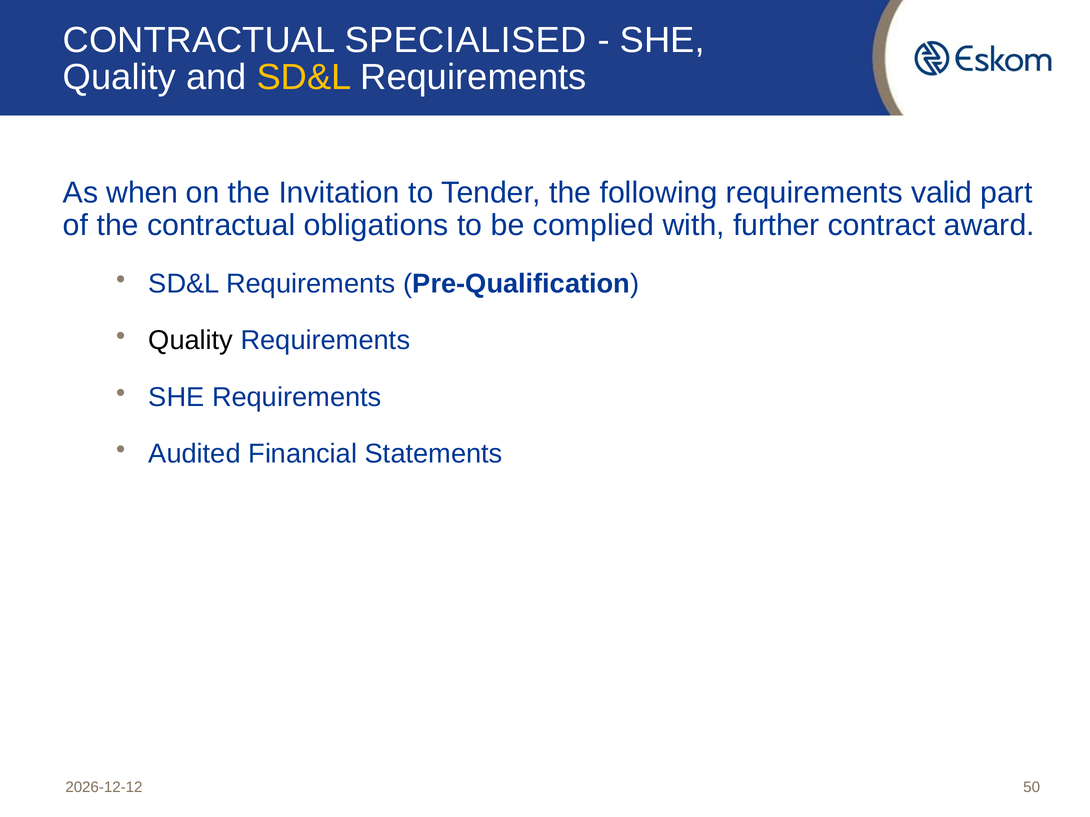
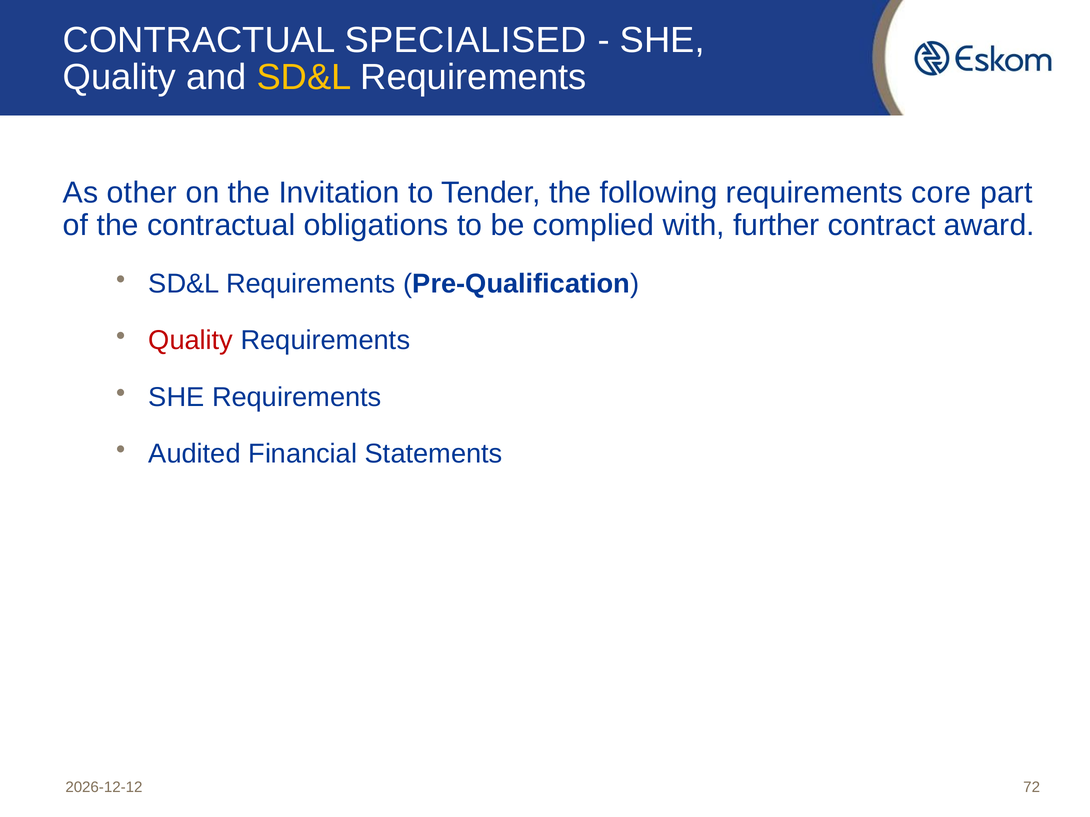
when: when -> other (142, 193)
valid: valid -> core (941, 193)
Quality colour: black -> red (191, 341)
50: 50 -> 72 (1032, 788)
